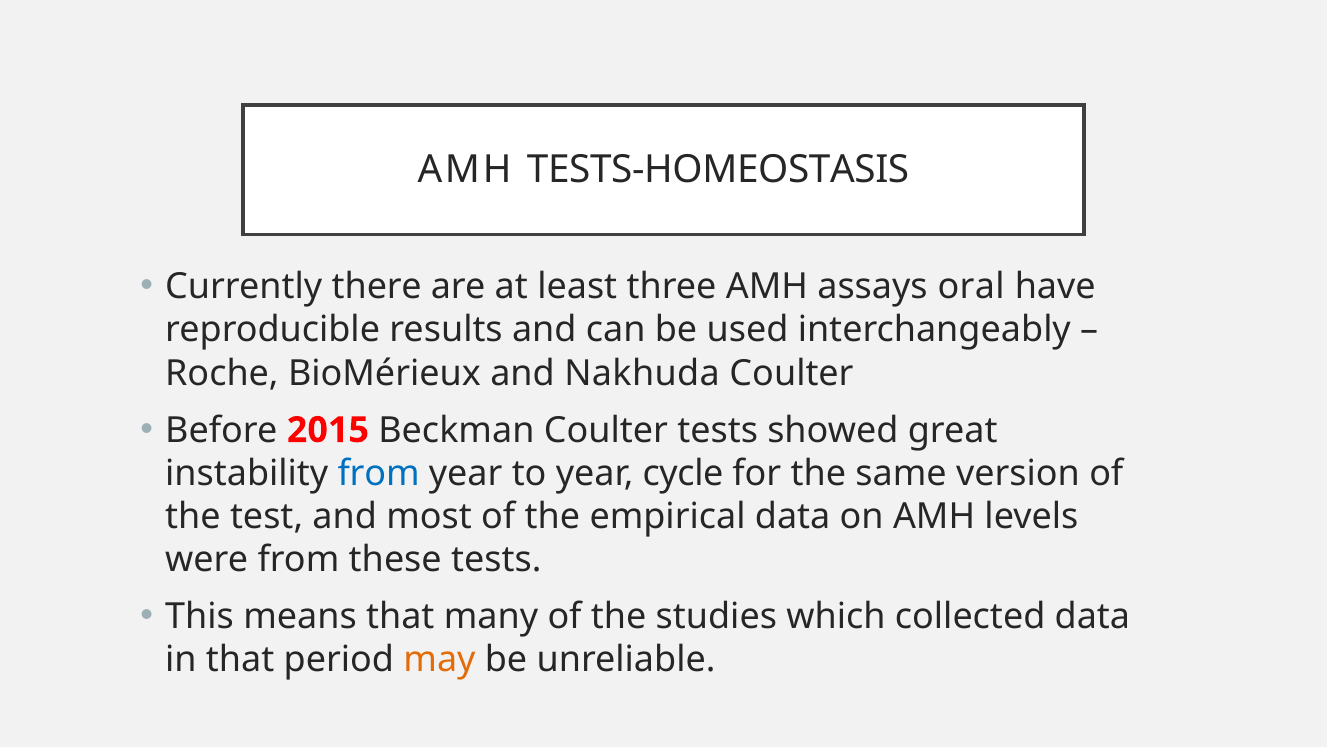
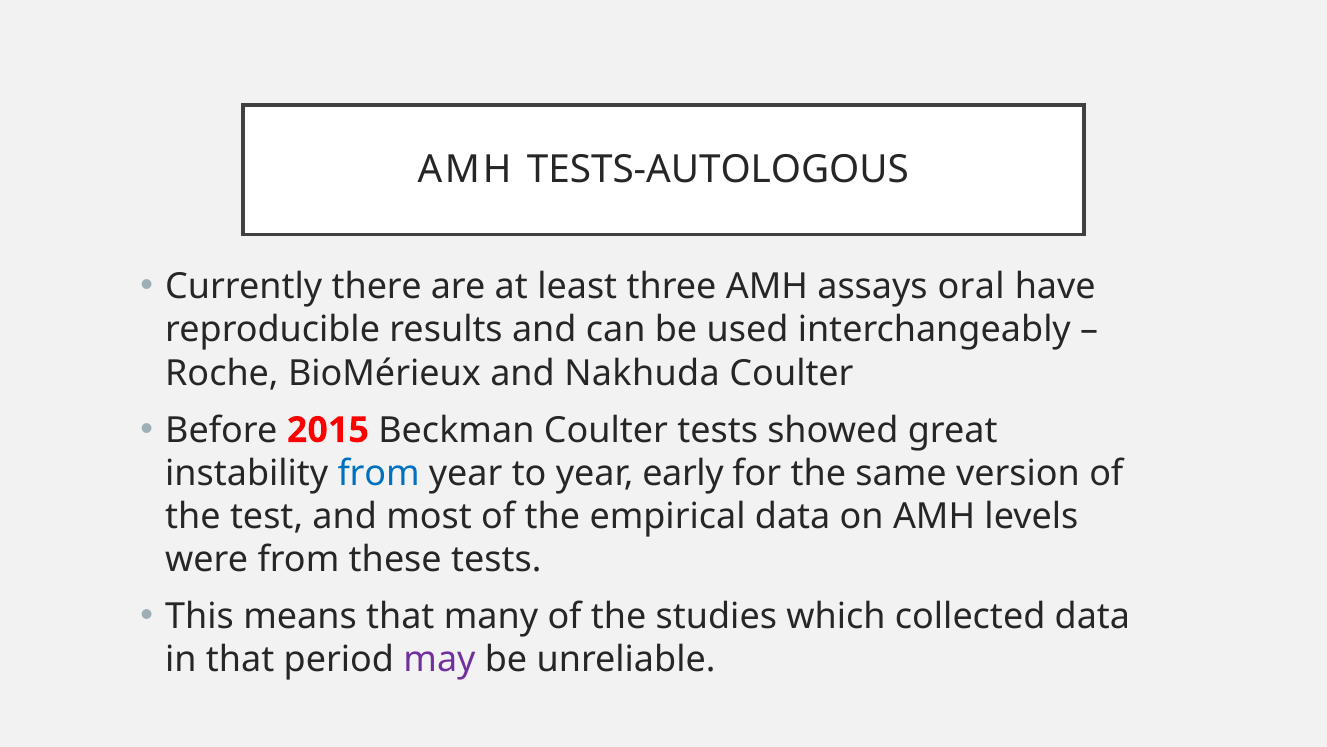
TESTS-HOMEOSTASIS: TESTS-HOMEOSTASIS -> TESTS-AUTOLOGOUS (718, 169)
cycle: cycle -> early (683, 473)
may colour: orange -> purple (440, 659)
